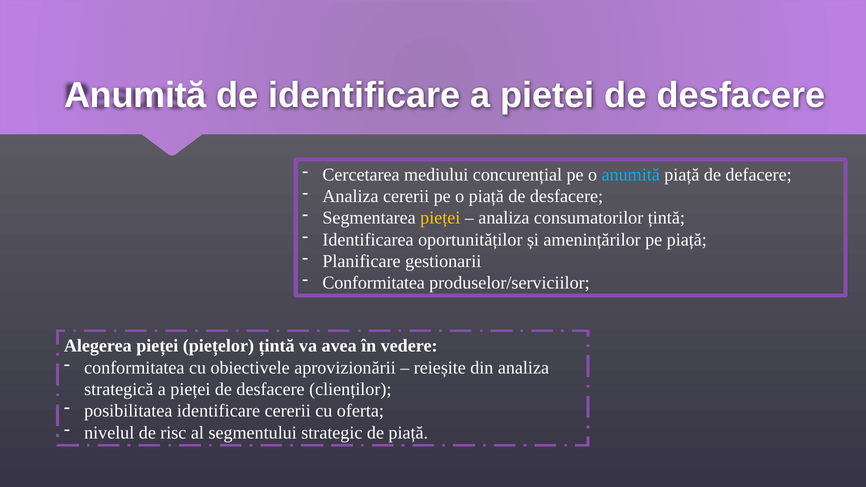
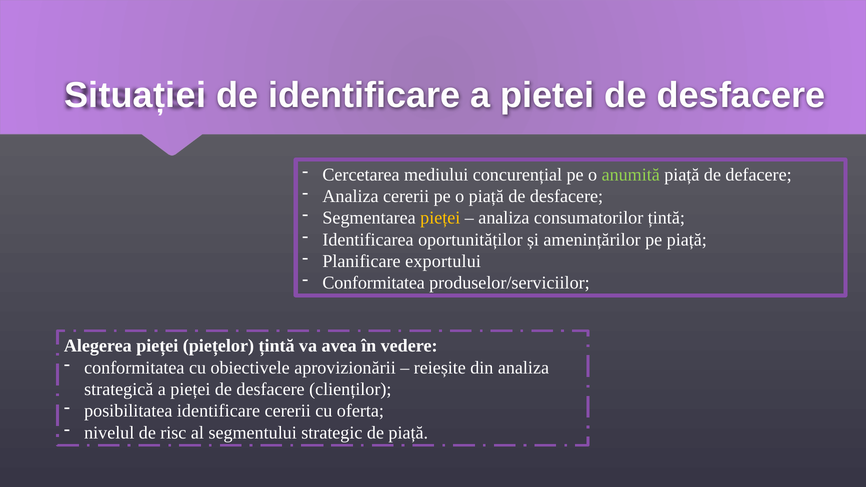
Anumită: Anumită -> Situației (135, 96)
anumită colour: light blue -> light green (631, 175)
gestionarii: gestionarii -> exportului (443, 261)
